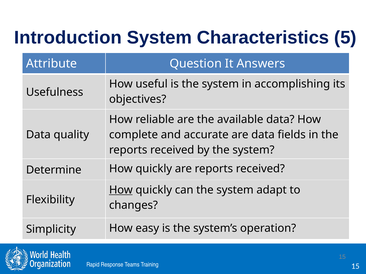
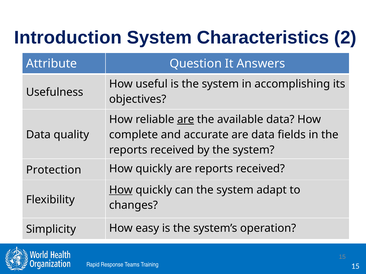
5: 5 -> 2 (345, 38)
are underline: none -> present (186, 120)
Determine: Determine -> Protection (54, 170)
